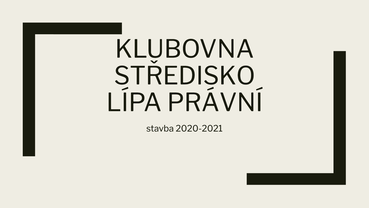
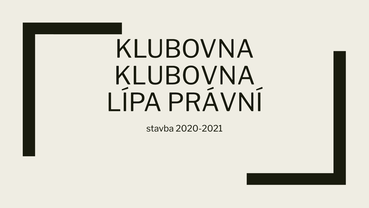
STŘEDISKO: STŘEDISKO -> KLUBOVNA (184, 76)
